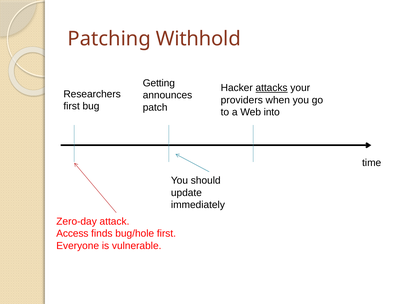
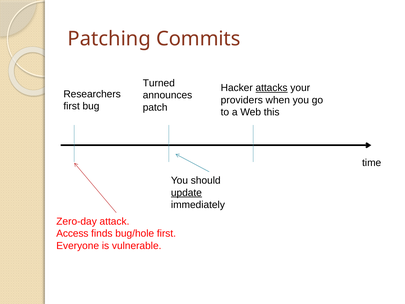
Withhold: Withhold -> Commits (198, 39)
Getting: Getting -> Turned (159, 83)
into: into -> this (272, 112)
update underline: none -> present (186, 193)
